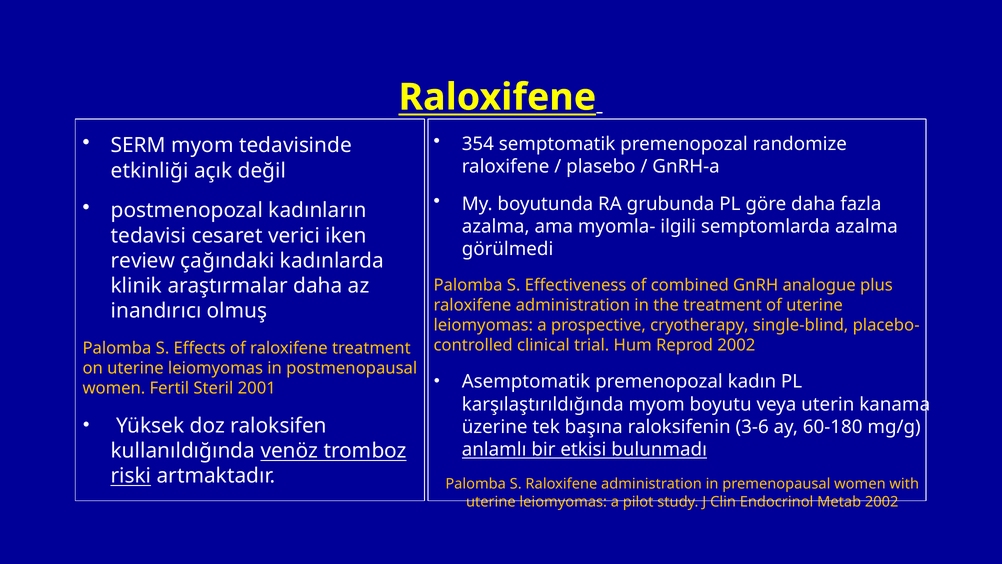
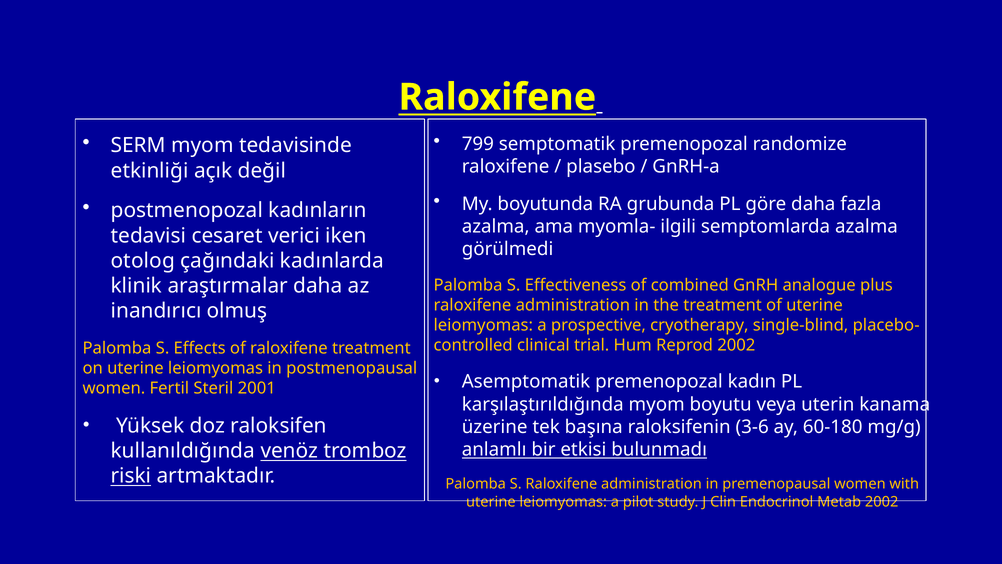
354: 354 -> 799 (478, 144)
review: review -> otolog (143, 261)
